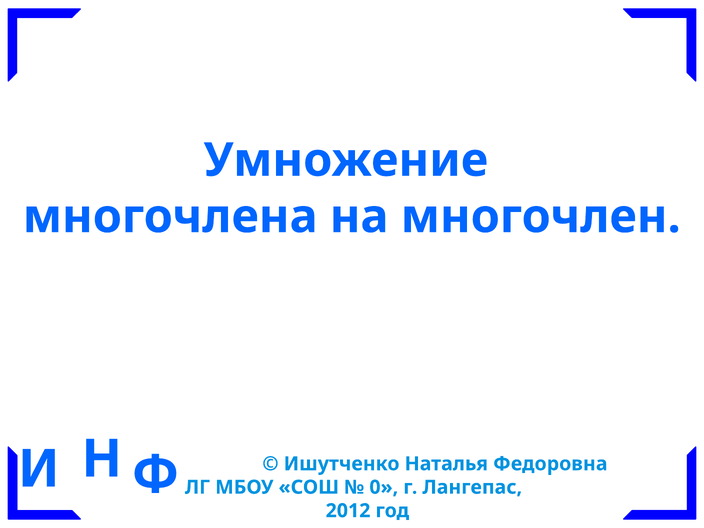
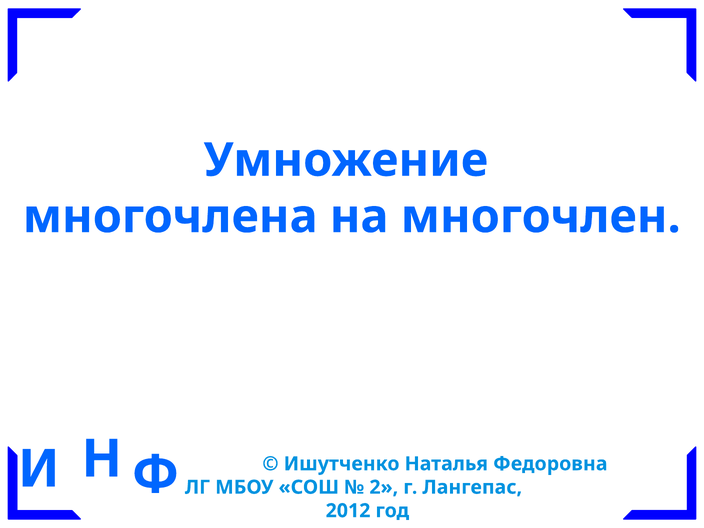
0: 0 -> 2 (384, 487)
